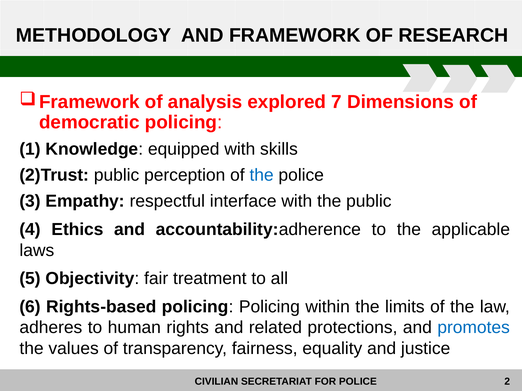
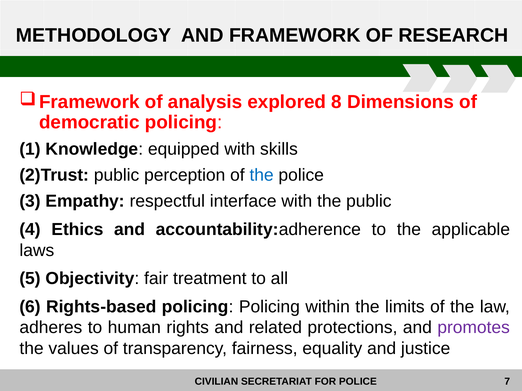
7: 7 -> 8 (337, 102)
promotes colour: blue -> purple (474, 328)
2: 2 -> 7 (507, 382)
